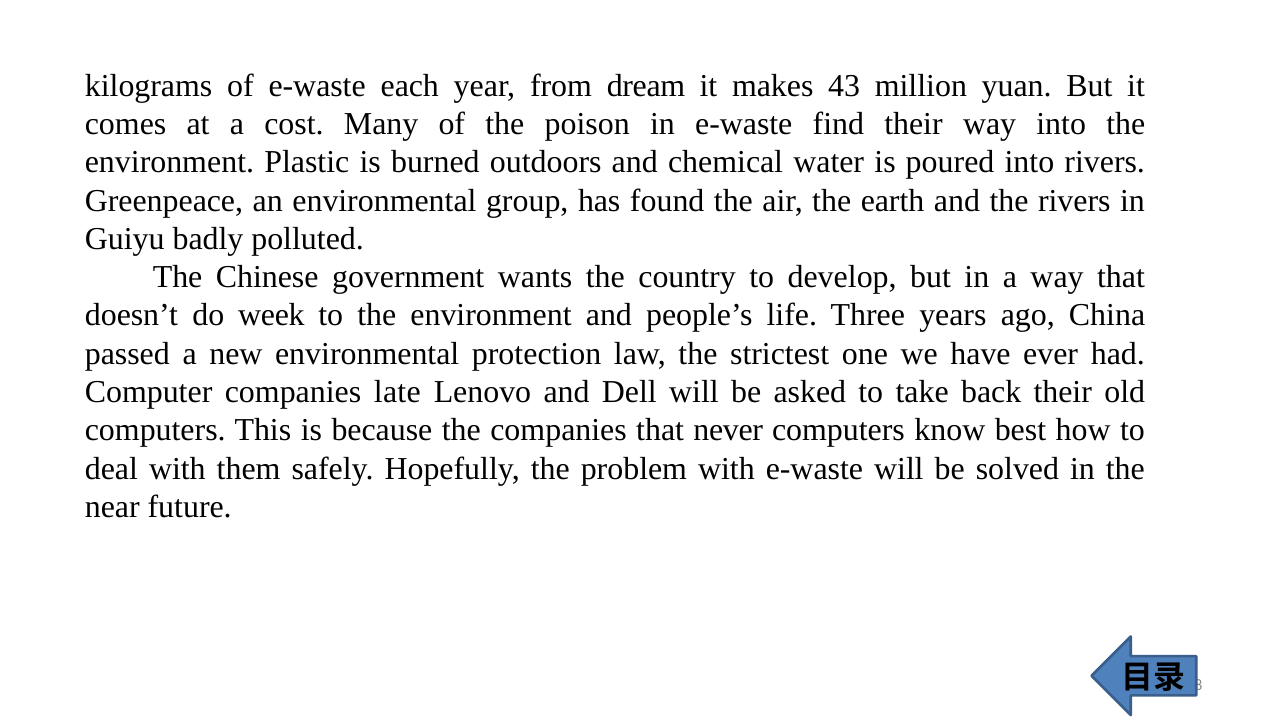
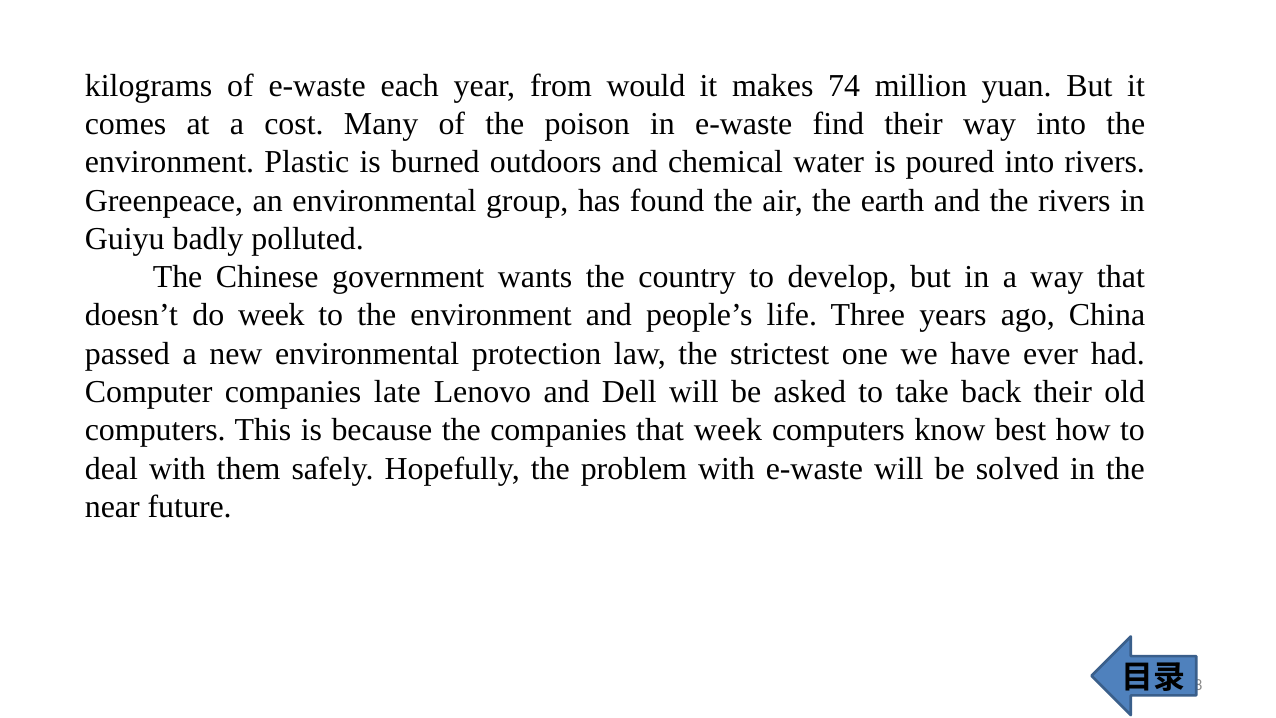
dream: dream -> would (646, 86)
43: 43 -> 74 (844, 86)
that never: never -> week (728, 430)
